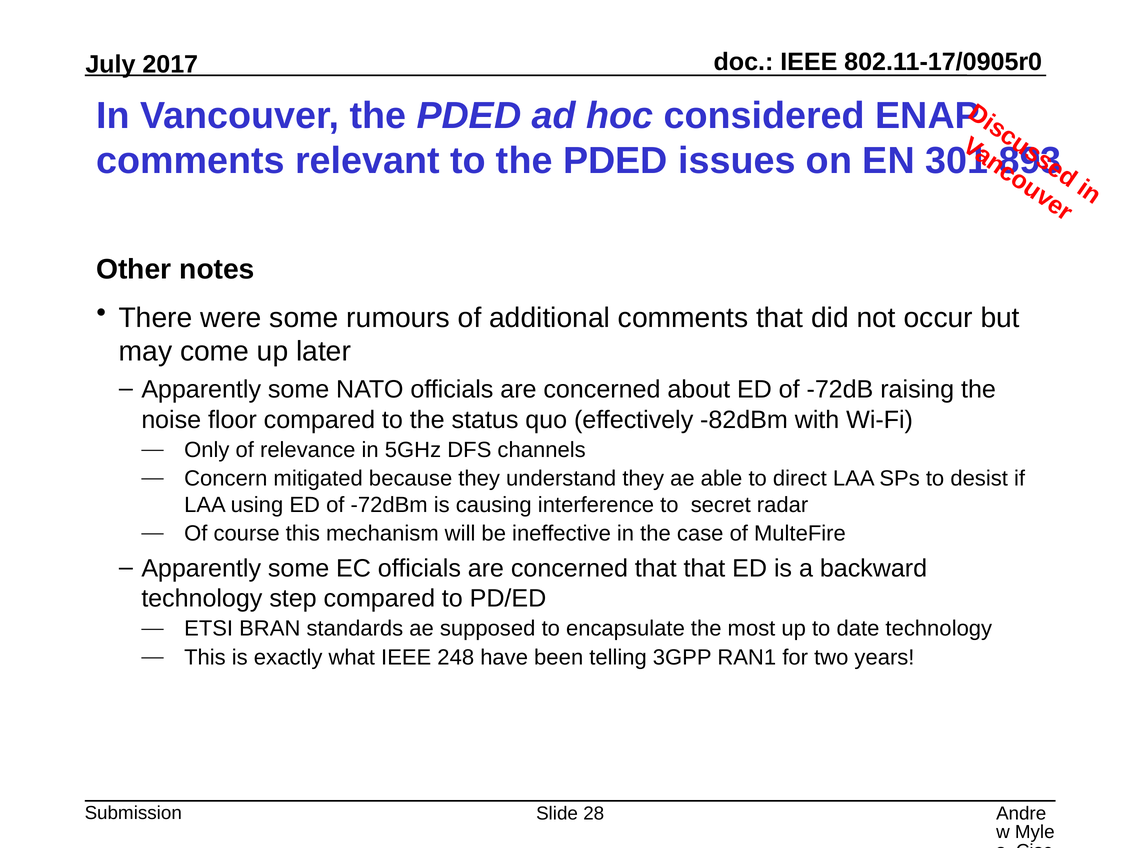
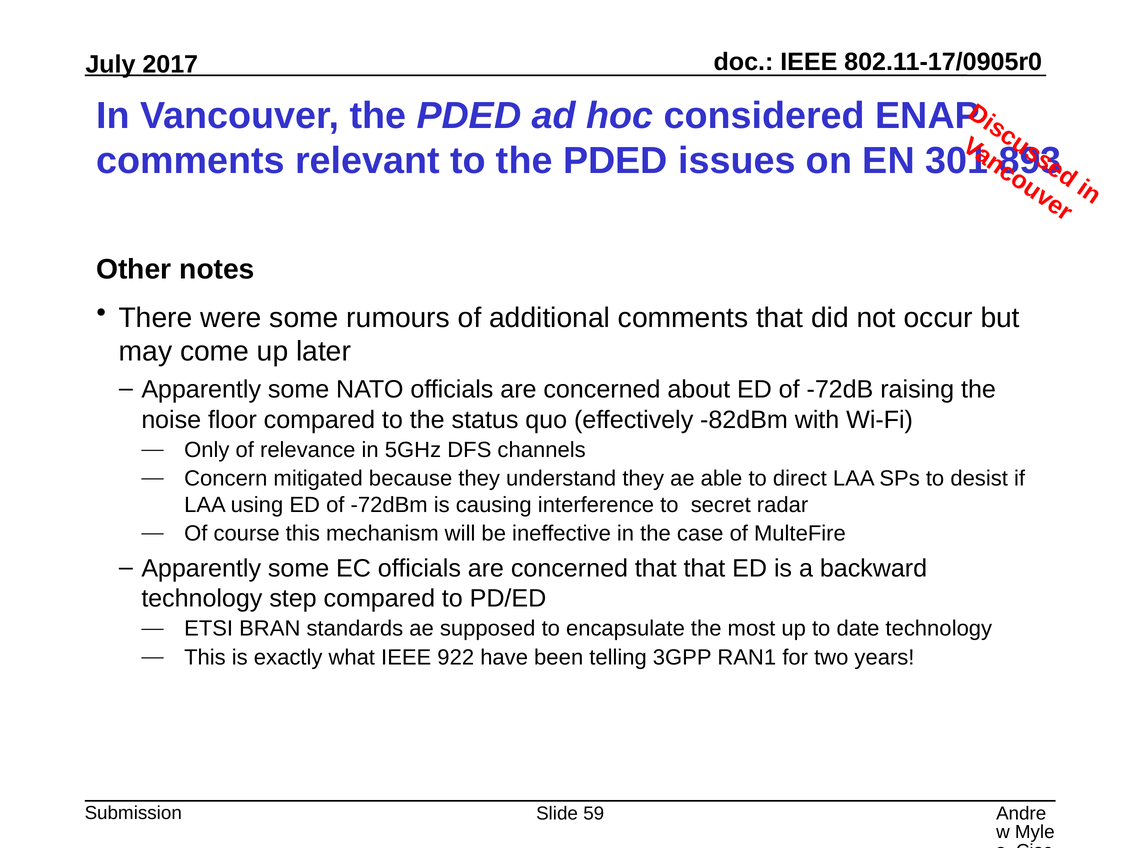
248: 248 -> 922 (456, 657)
28: 28 -> 59 (594, 814)
